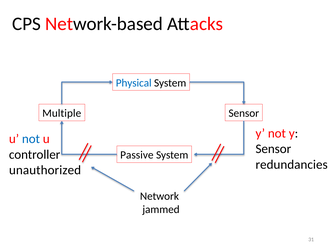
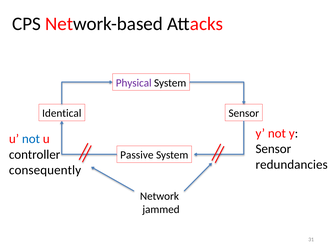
Physical colour: blue -> purple (134, 83)
Multiple: Multiple -> Identical (62, 113)
unauthorized: unauthorized -> consequently (45, 170)
